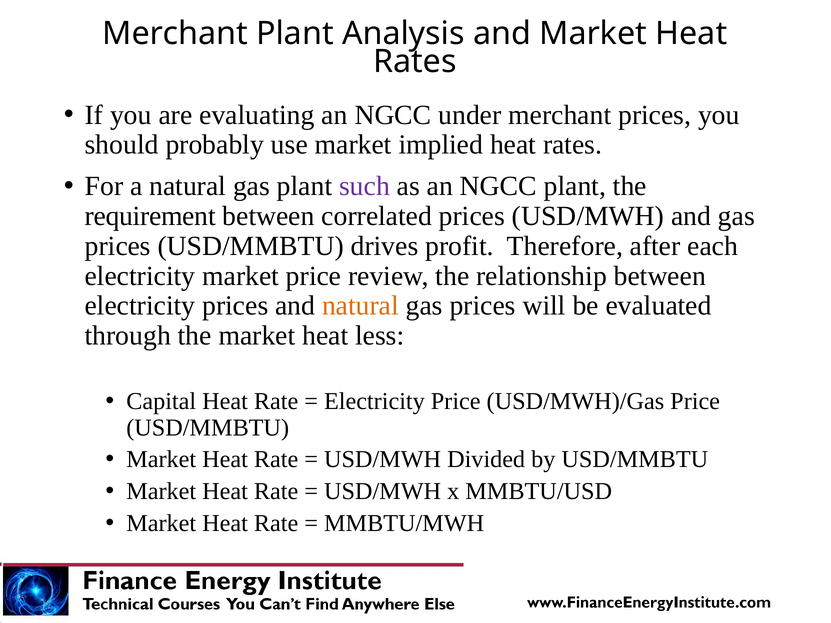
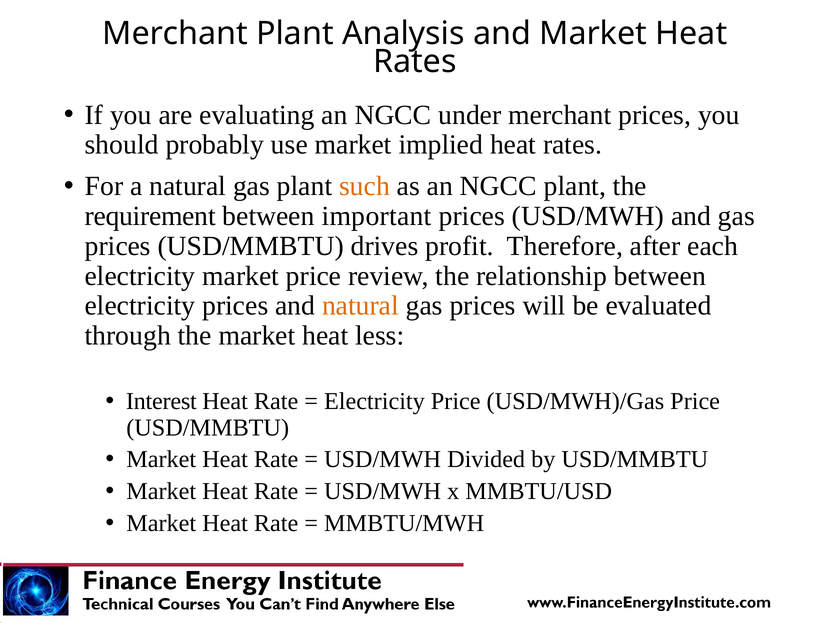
such colour: purple -> orange (365, 186)
correlated: correlated -> important (377, 216)
Capital: Capital -> Interest (161, 402)
